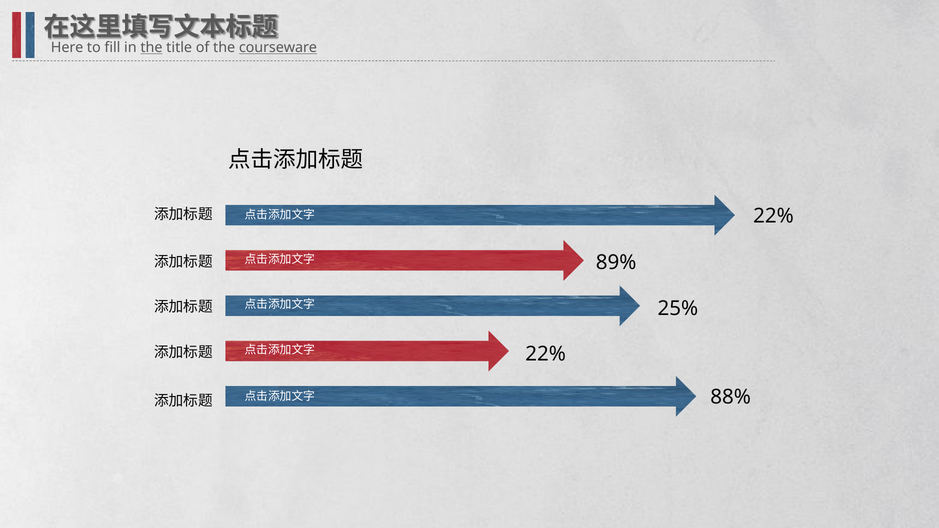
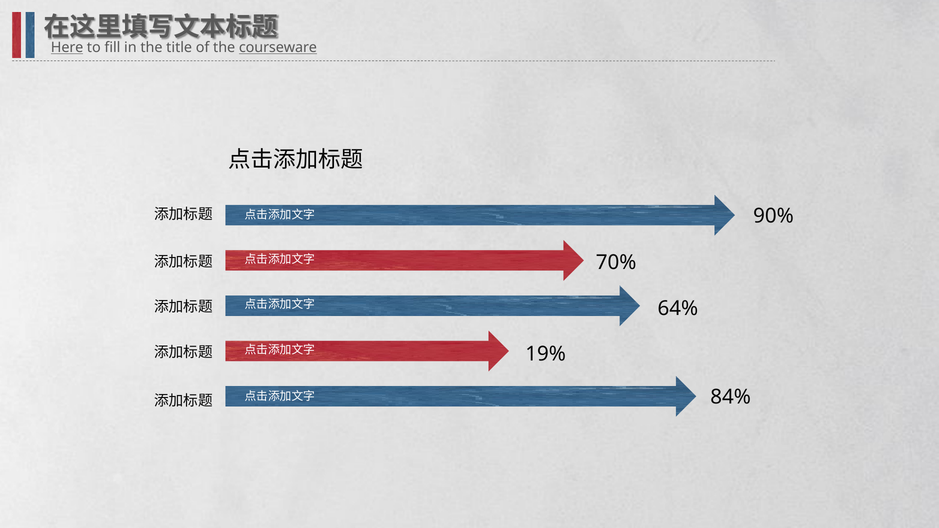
Here underline: none -> present (67, 48)
the underline: present -> none (151, 48)
22%: 22% -> 90% (773, 216)
89%: 89% -> 70% (616, 263)
25%: 25% -> 64% (678, 308)
22%: 22% -> 19% (546, 354)
88%: 88% -> 84% (731, 397)
